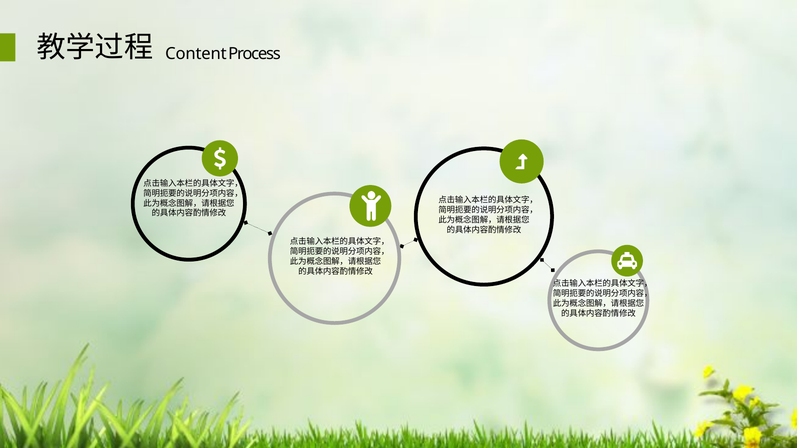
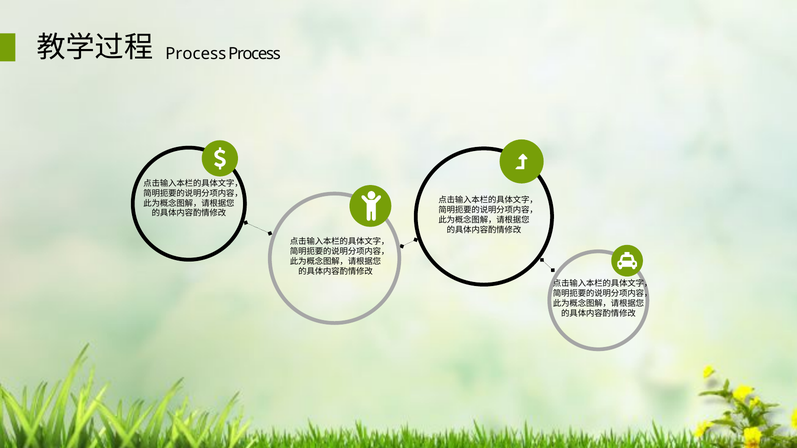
Content: Content -> Process (196, 54)
